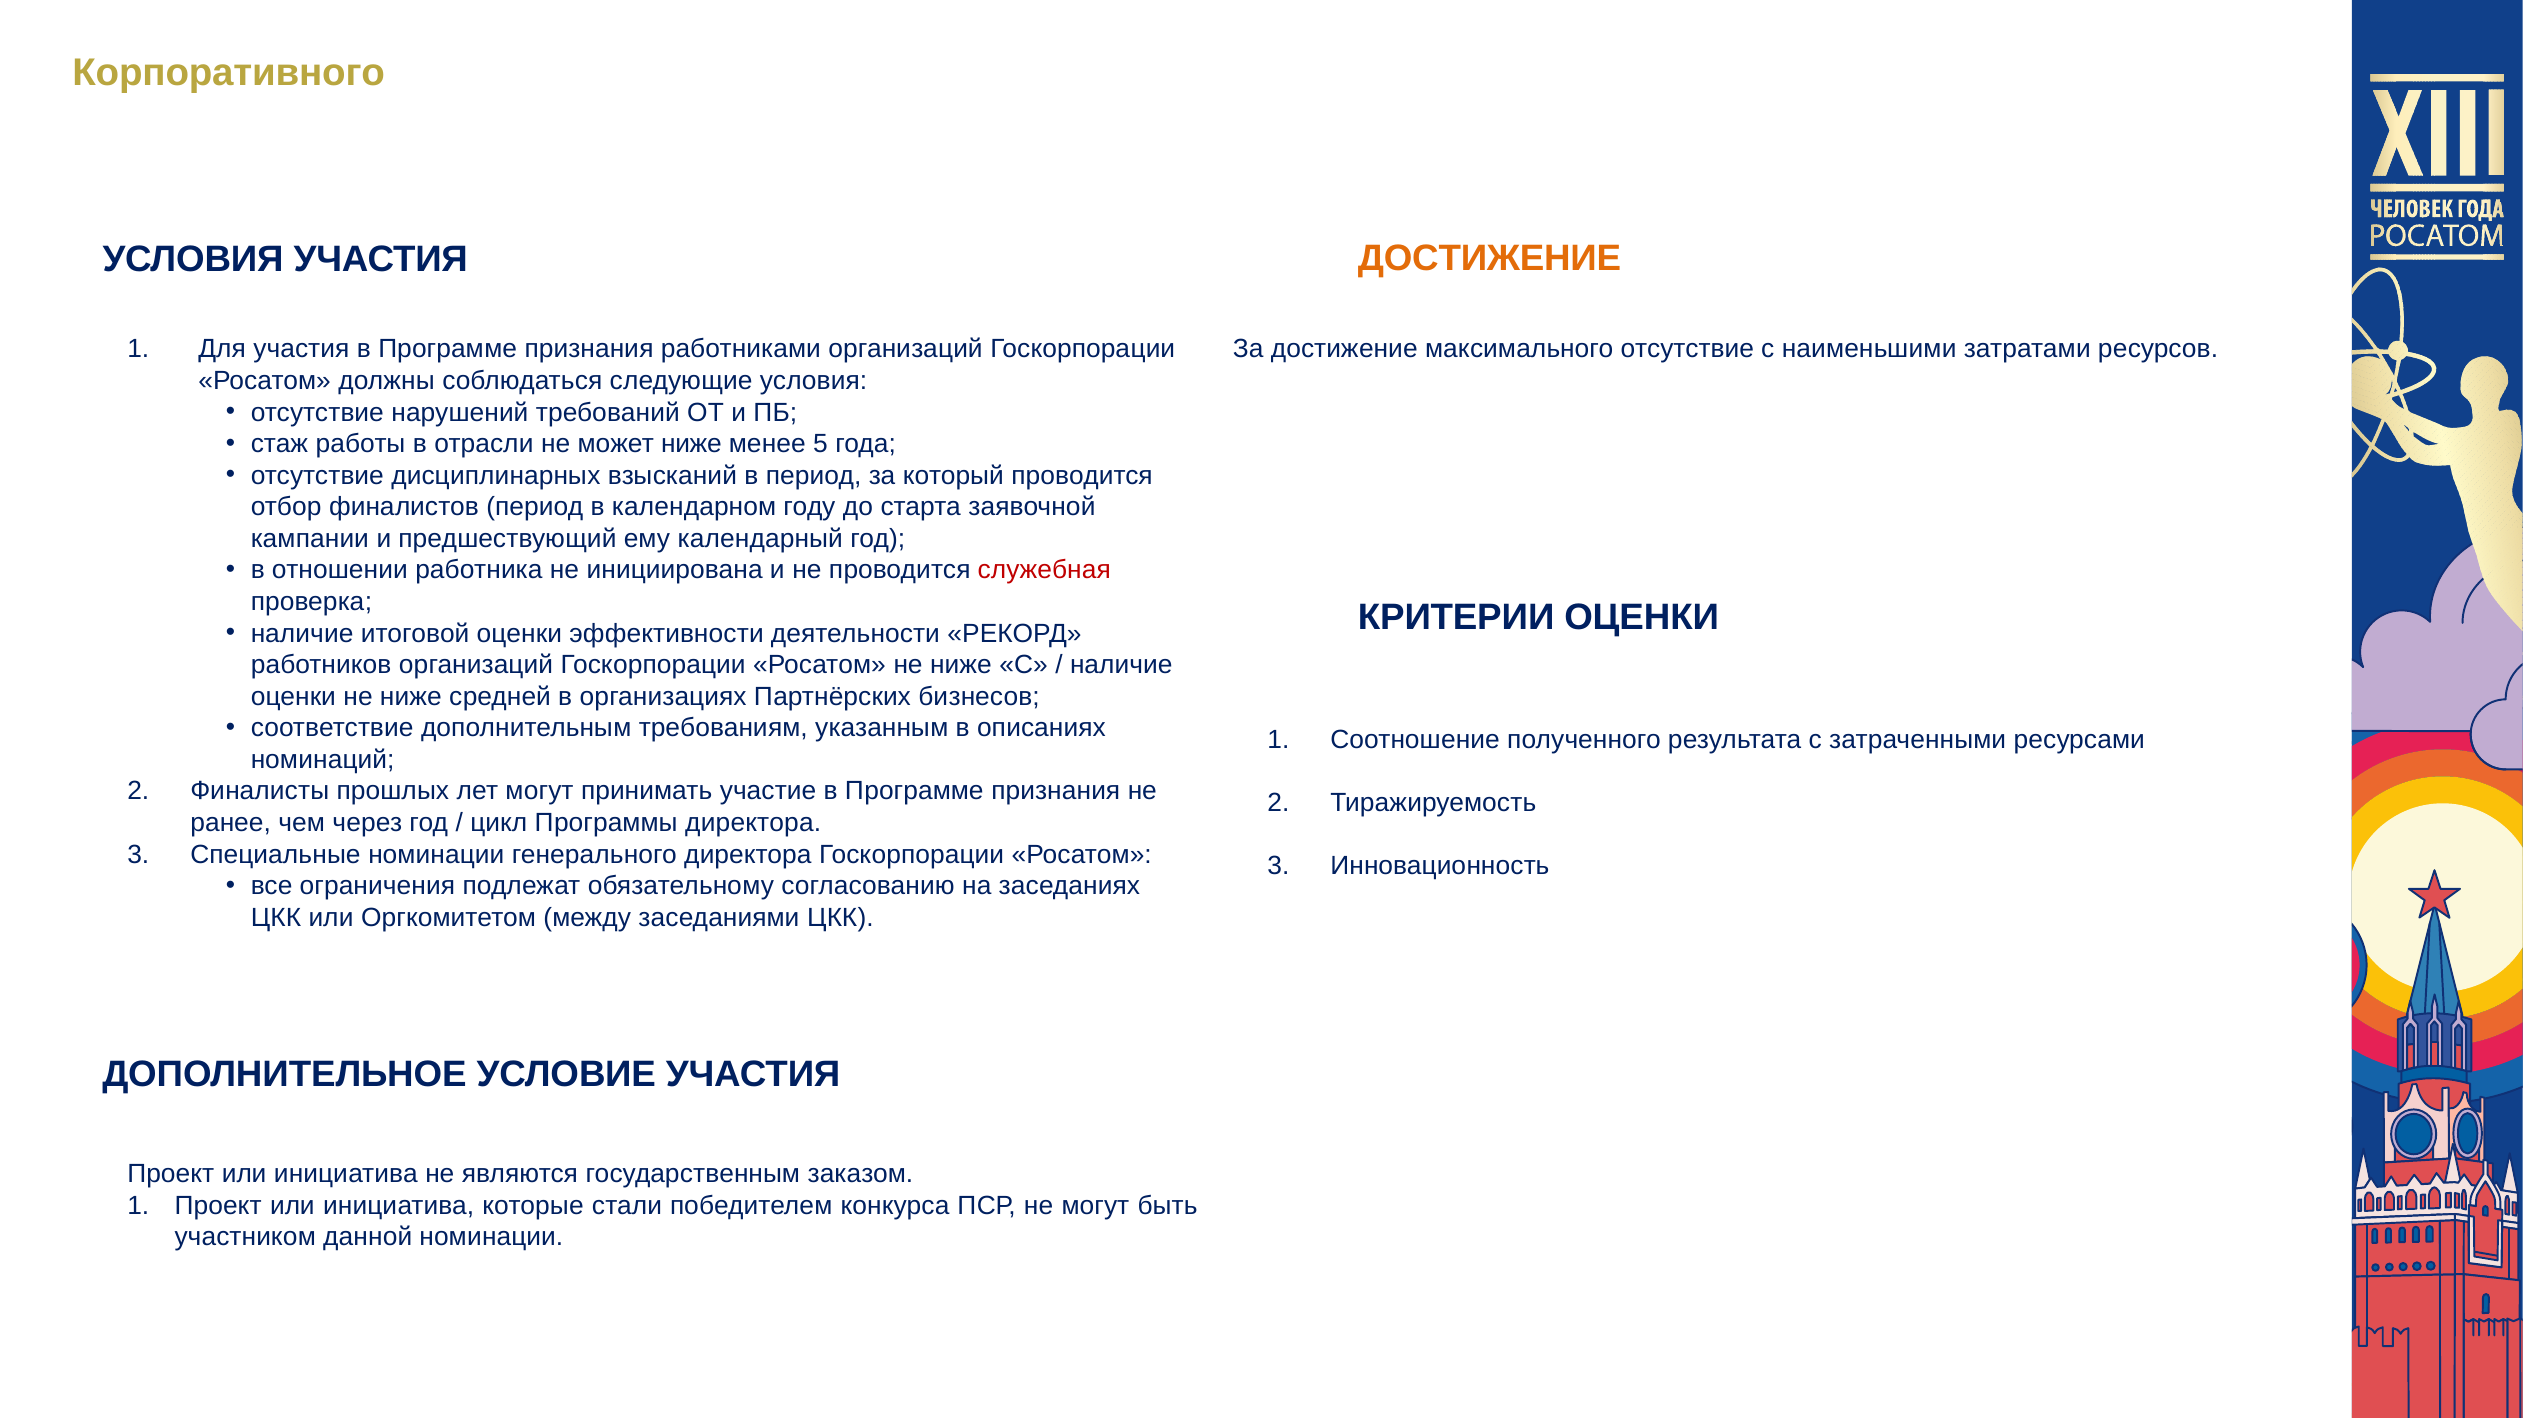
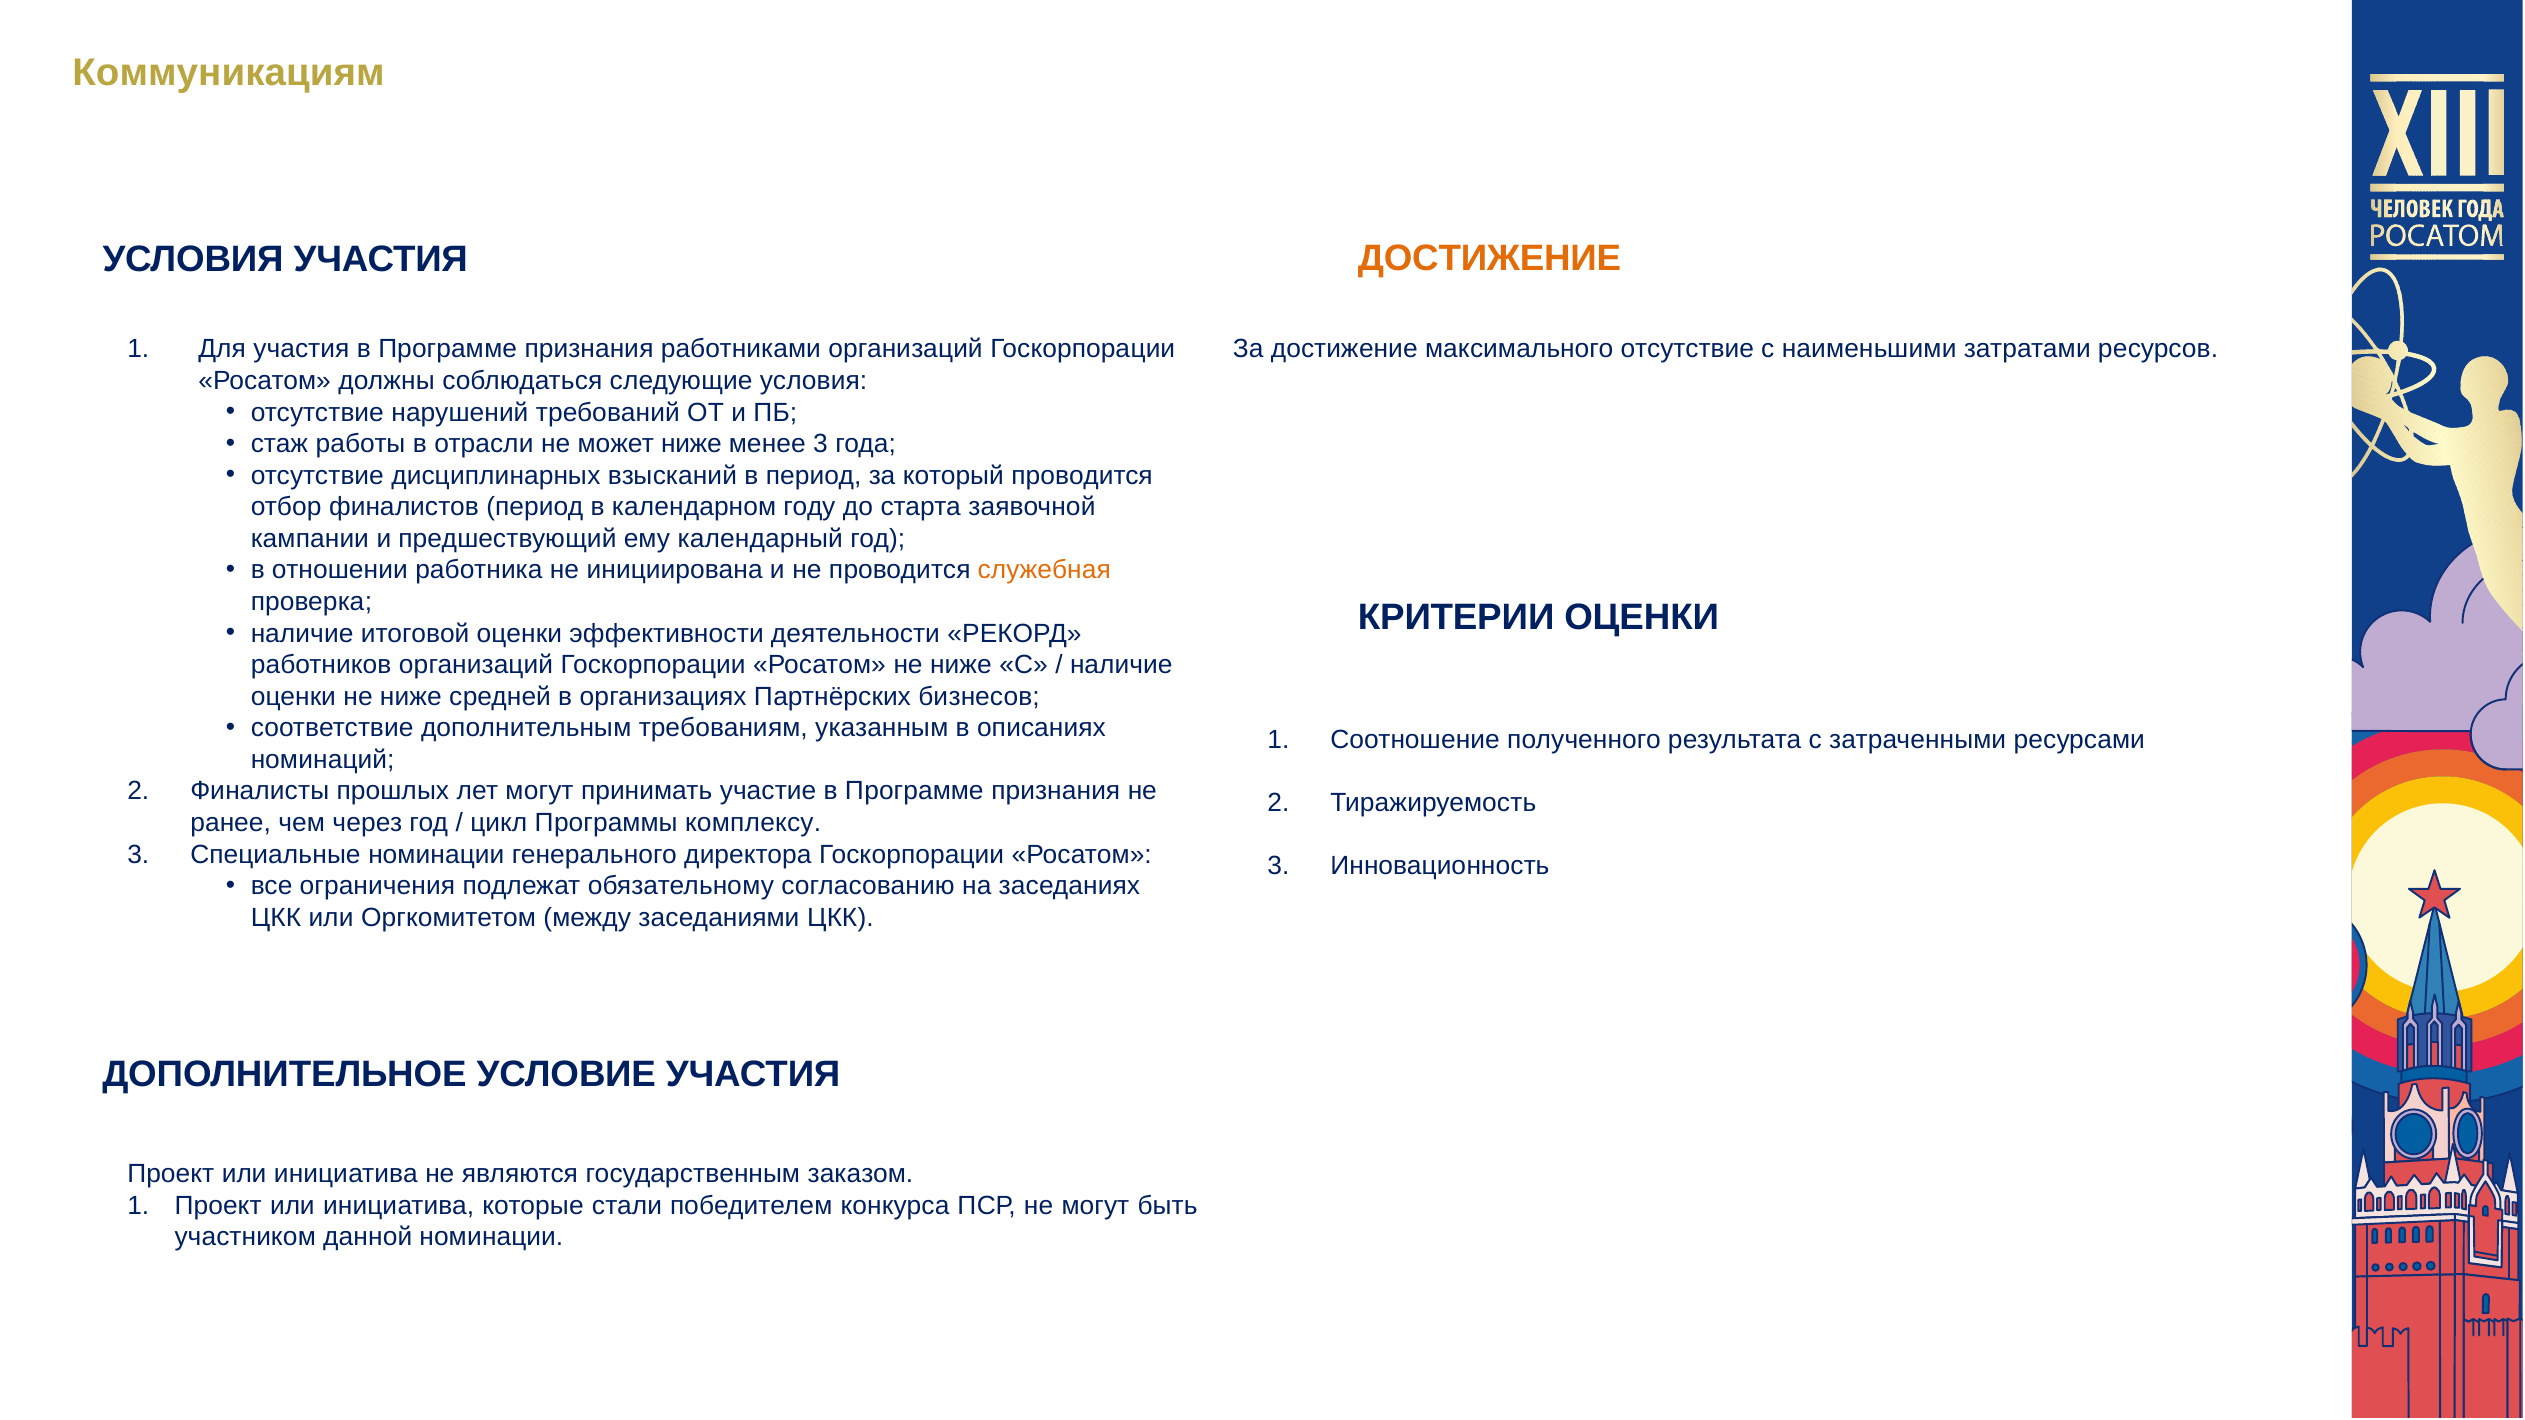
Корпоративного: Корпоративного -> Коммуникациям (229, 72)
менее 5: 5 -> 3 (820, 444)
служебная colour: red -> orange (1044, 570)
Программы директора: директора -> комплексу (753, 823)
